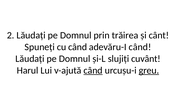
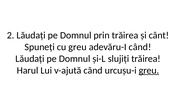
cu când: când -> greu (78, 47)
slujiți cuvânt: cuvânt -> trăirea (146, 59)
când underline: present -> none (93, 70)
